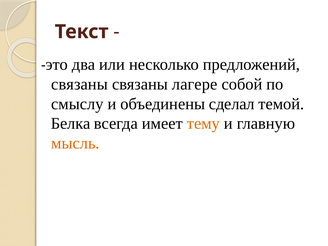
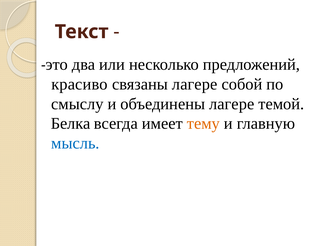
связаны: связаны -> красиво (79, 84)
объединены сделал: сделал -> лагере (232, 104)
мысль colour: orange -> blue (75, 143)
